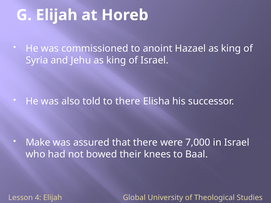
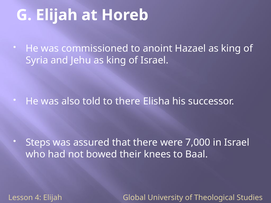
Make: Make -> Steps (38, 143)
